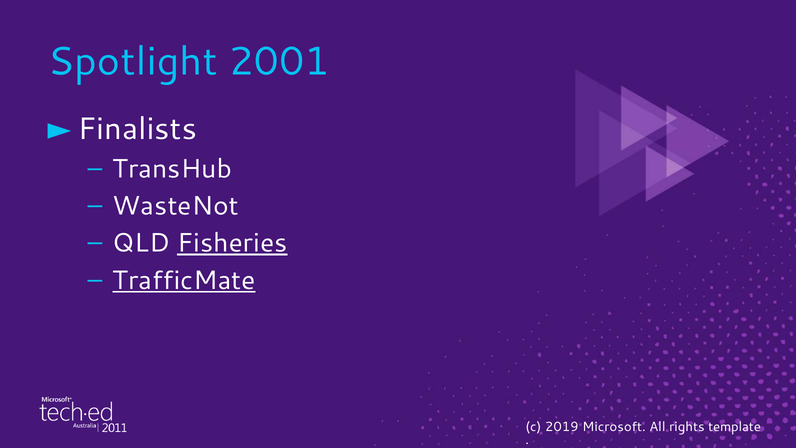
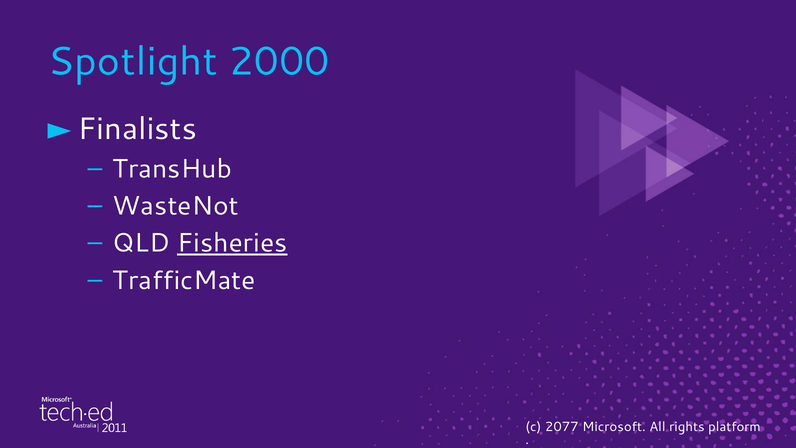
2001: 2001 -> 2000 (279, 62)
TrafficMate underline: present -> none (184, 280)
2019: 2019 -> 2077 (562, 426)
template: template -> platform (734, 426)
